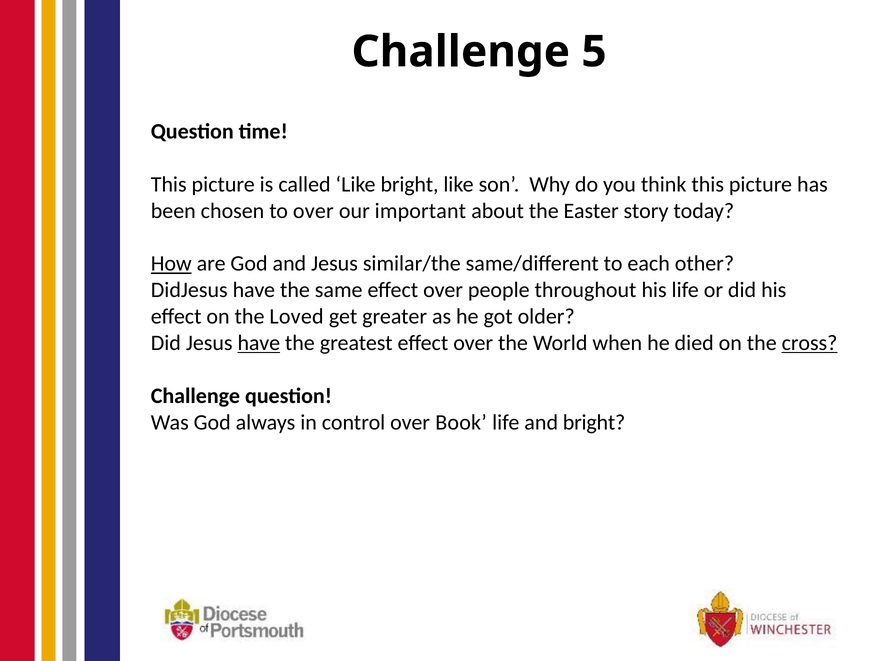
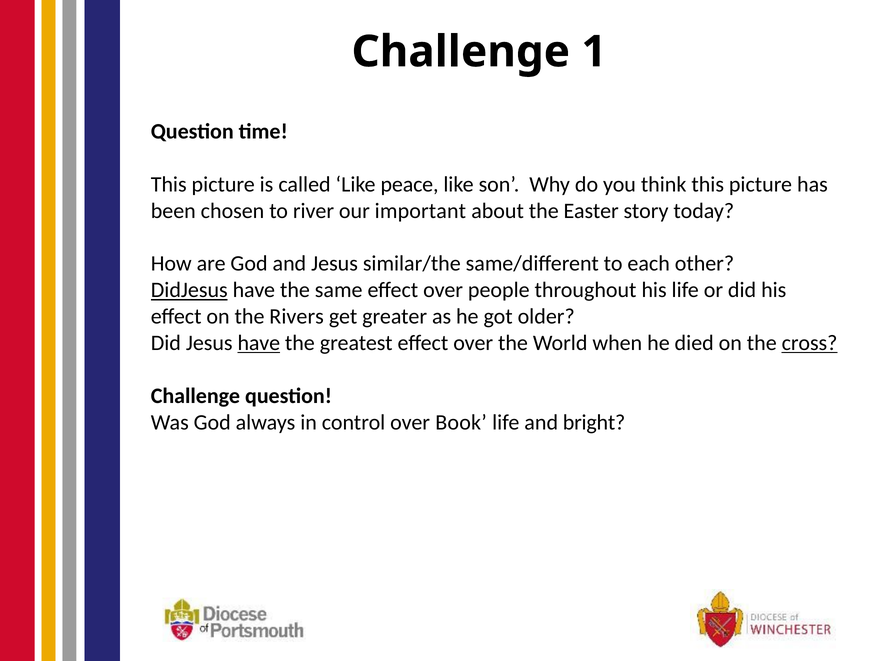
5: 5 -> 1 (594, 52)
Like bright: bright -> peace (410, 184)
to over: over -> river (313, 211)
How underline: present -> none (171, 264)
DidJesus underline: none -> present (189, 290)
Loved: Loved -> Rivers (297, 316)
